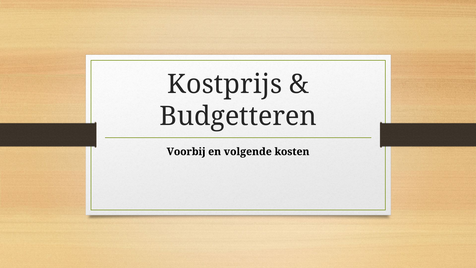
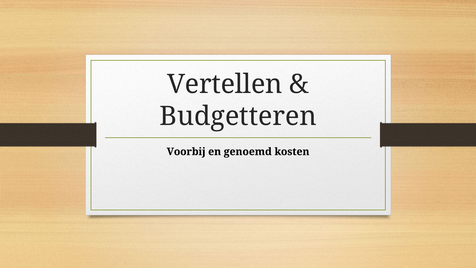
Kostprijs: Kostprijs -> Vertellen (225, 84)
volgende: volgende -> genoemd (248, 152)
